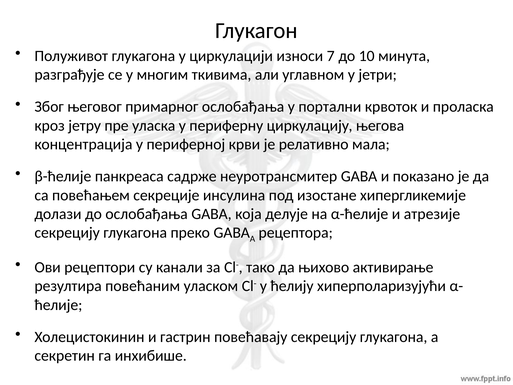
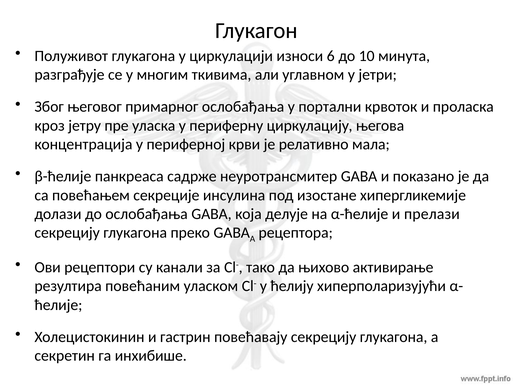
7: 7 -> 6 (331, 56)
атрезије: атрезије -> прелази (432, 214)
